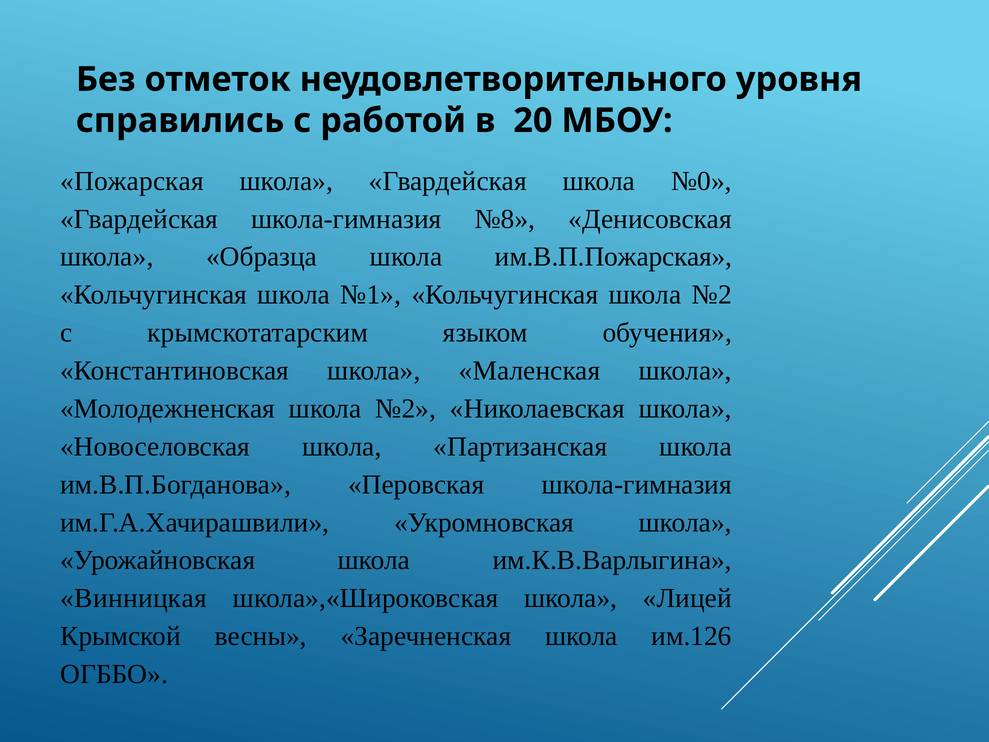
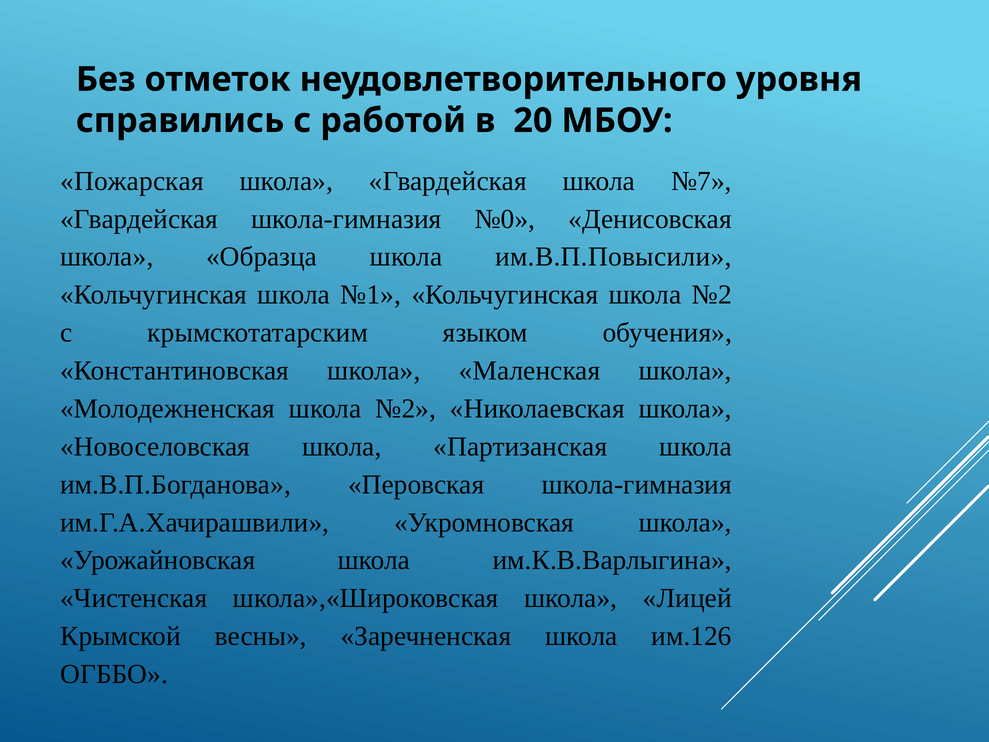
№0: №0 -> №7 (701, 181)
№8: №8 -> №0 (505, 219)
им.В.П.Пожарская: им.В.П.Пожарская -> им.В.П.Повысили (613, 257)
Винницкая: Винницкая -> Чистенская (134, 598)
